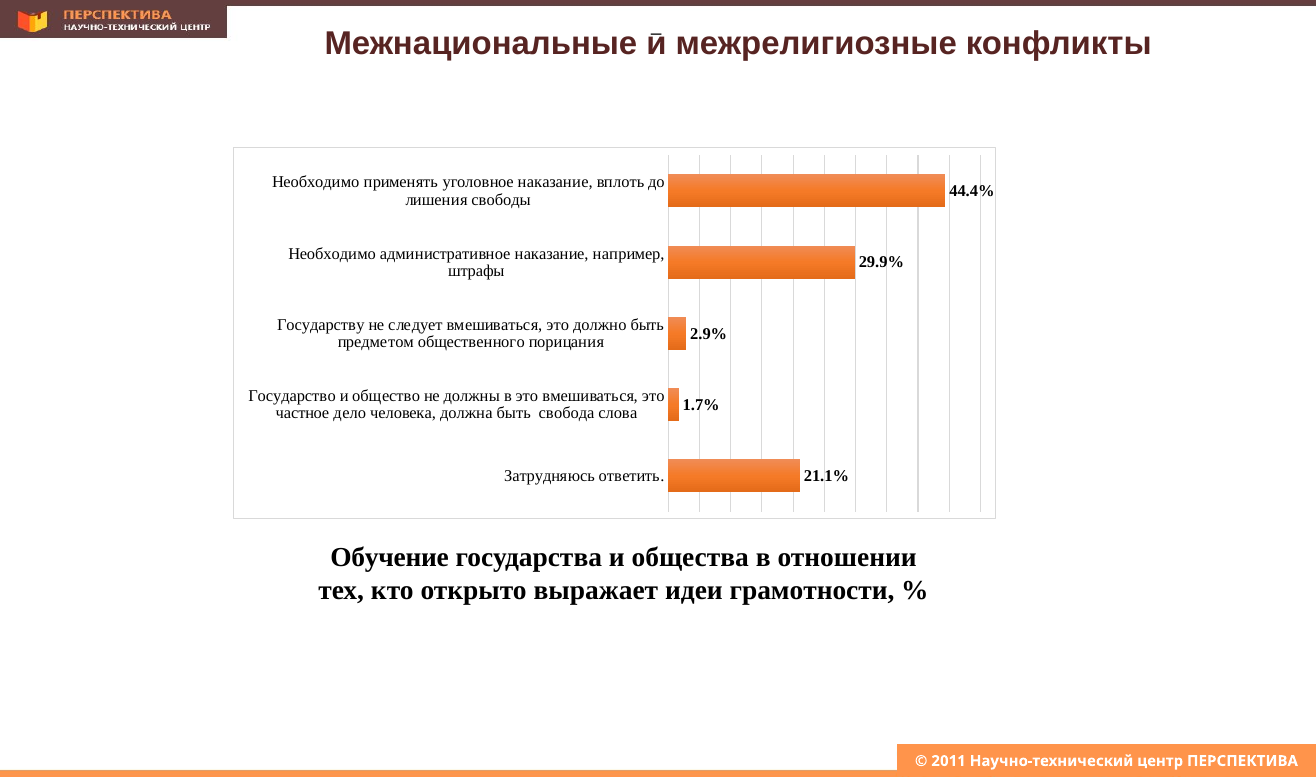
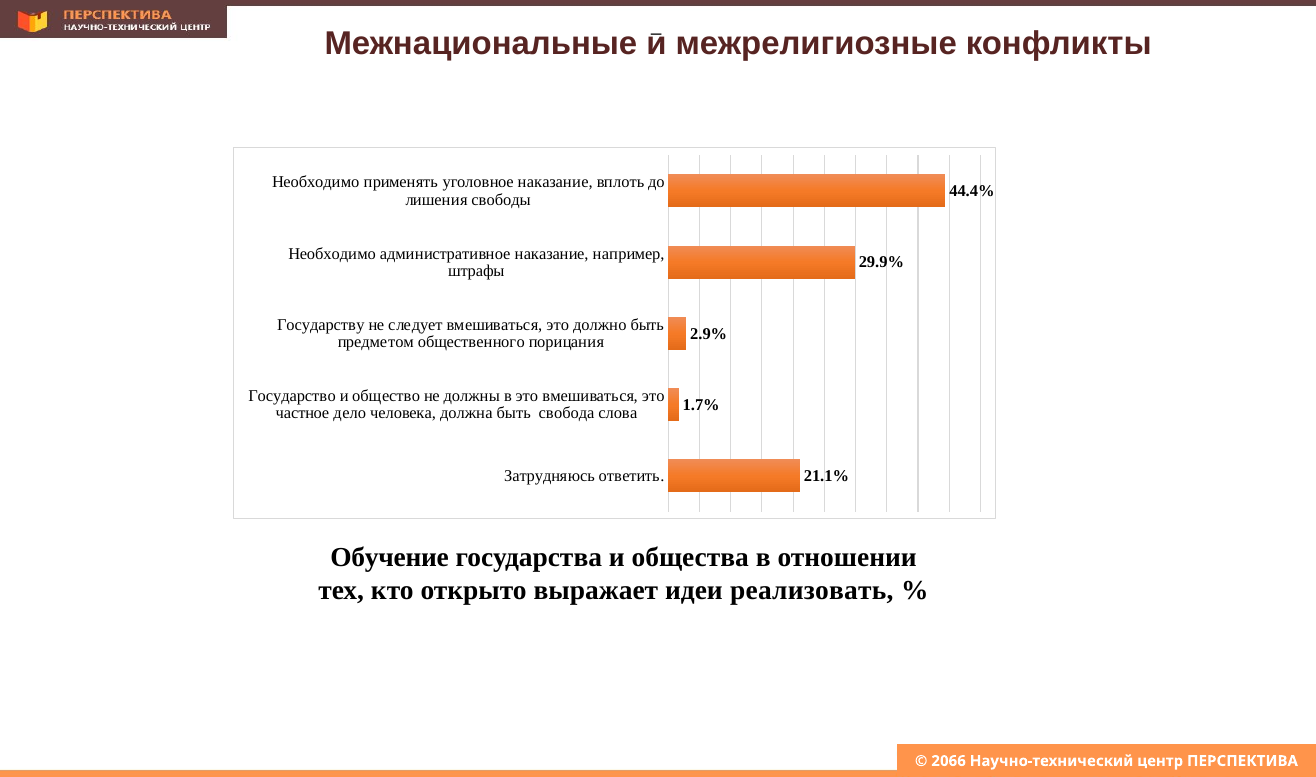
грамотности: грамотности -> реализовать (812, 591)
2011: 2011 -> 2066 (949, 761)
